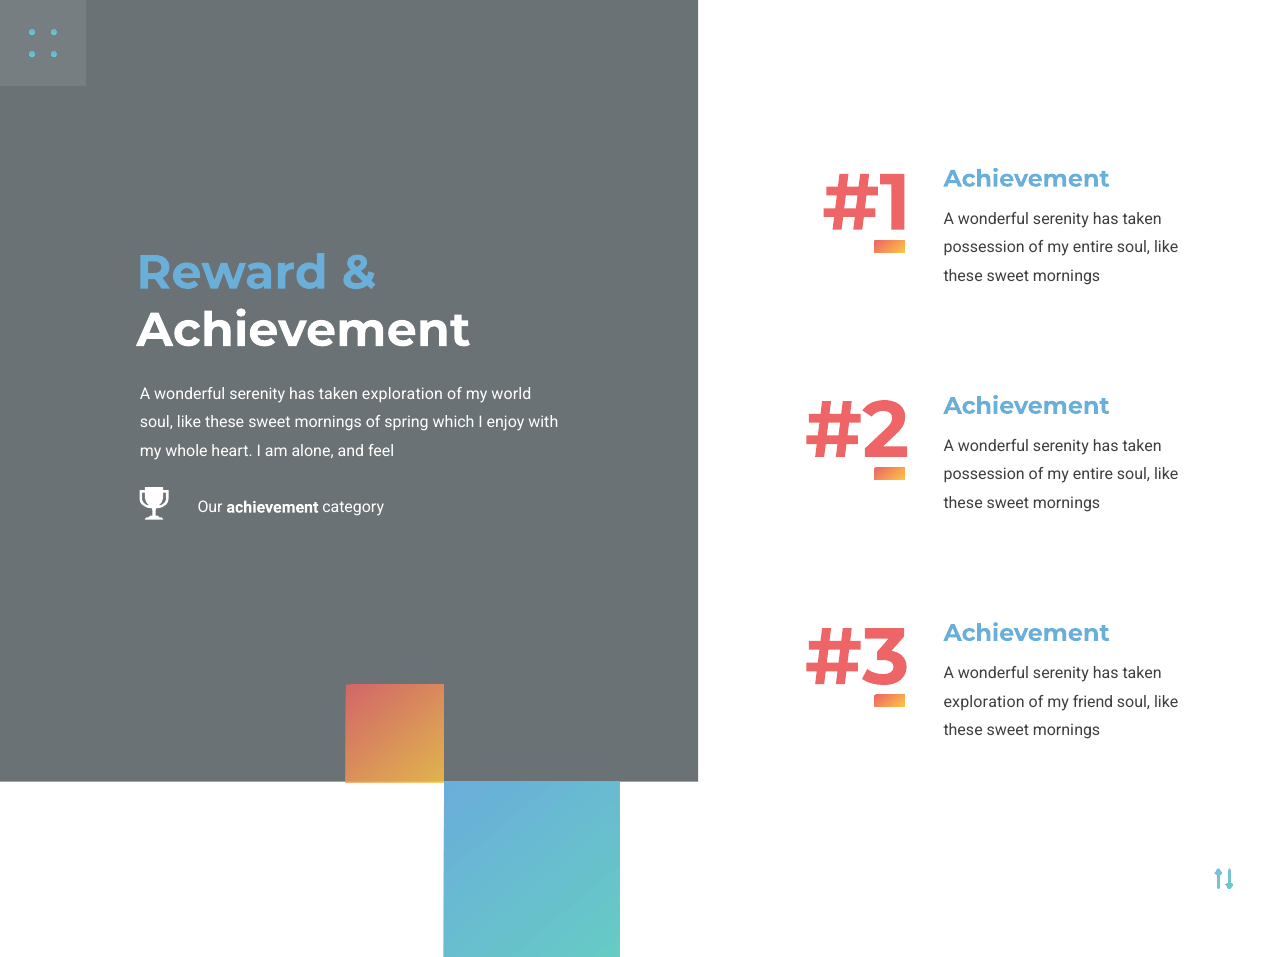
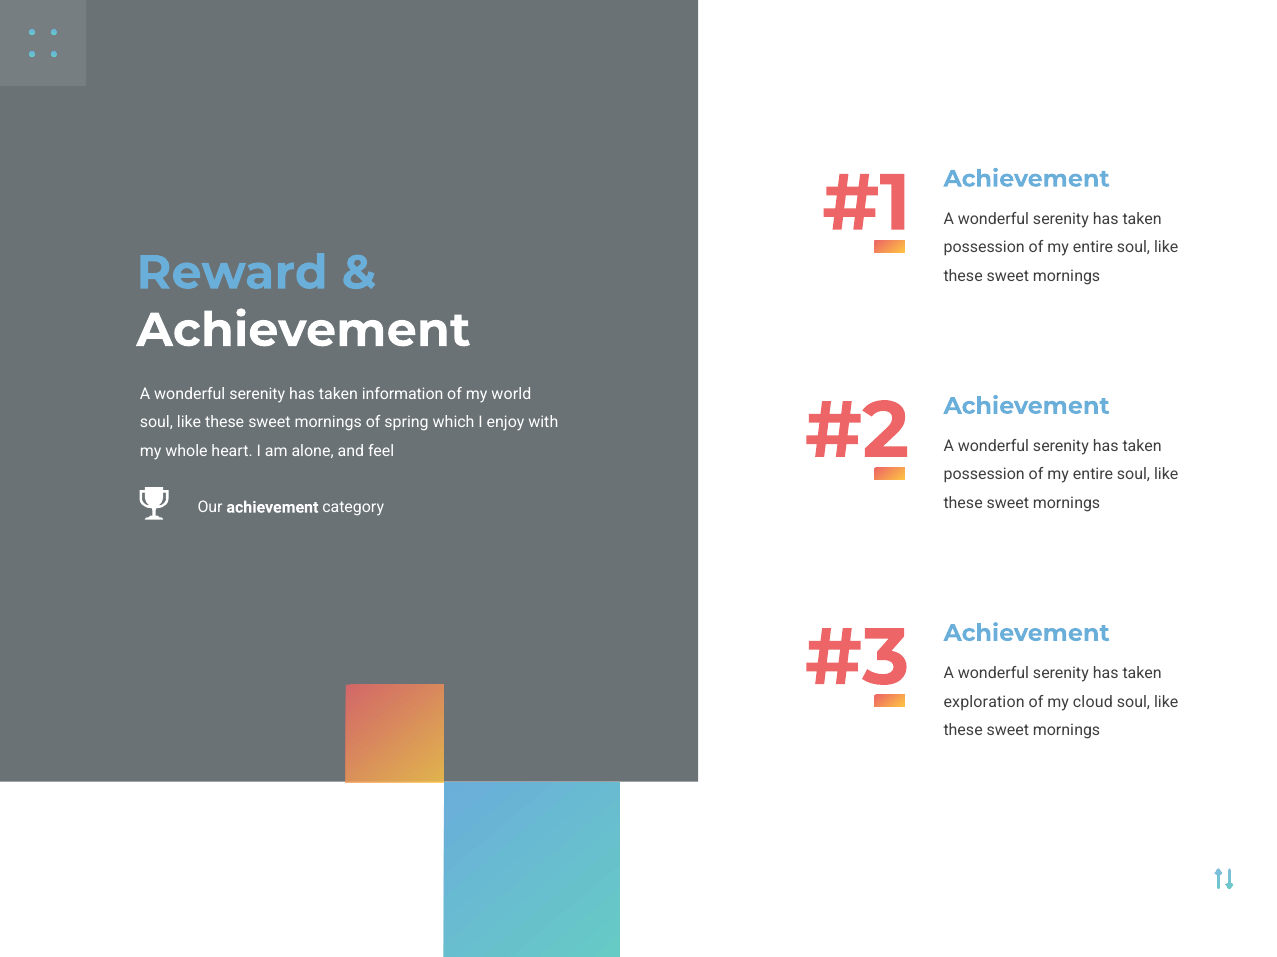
exploration: exploration -> information (403, 394)
friend: friend -> cloud (1093, 702)
